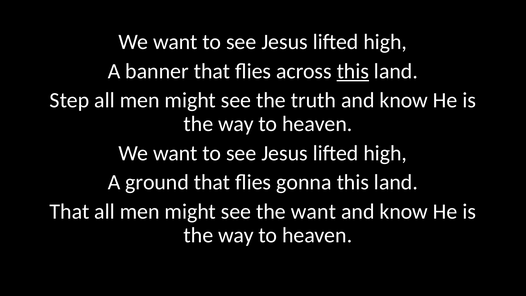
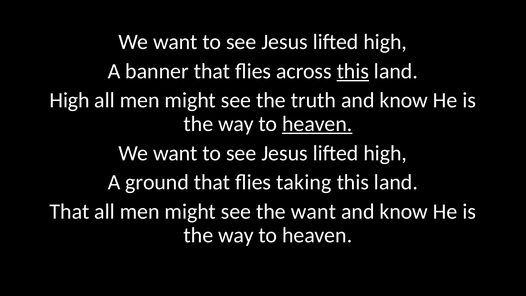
Step: Step -> High (70, 100)
heaven underline: none -> present (317, 124)
gonna: gonna -> taking (304, 182)
